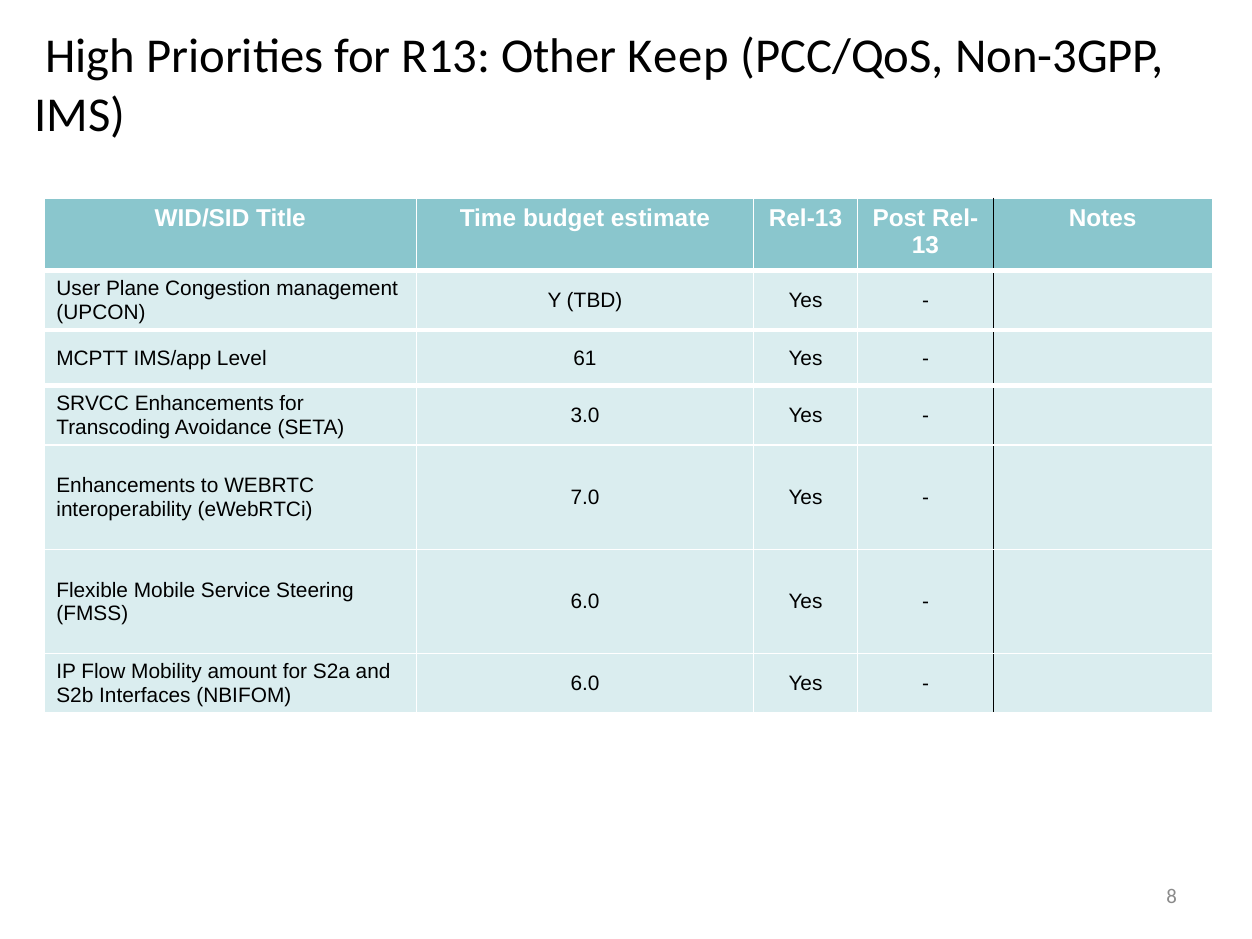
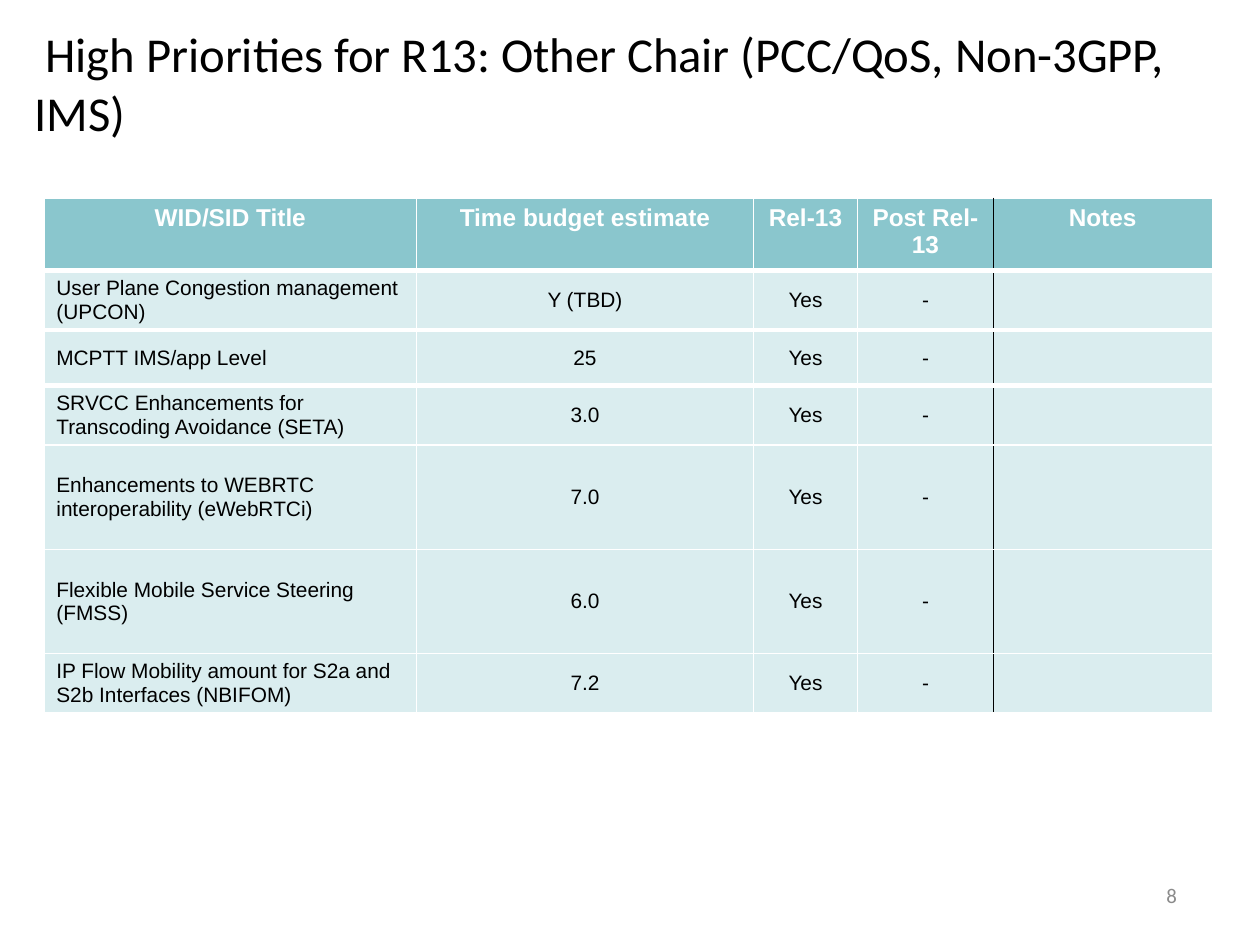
Keep: Keep -> Chair (679, 56)
61: 61 -> 25 (585, 358)
6.0: 6.0 -> 7.2 (585, 684)
